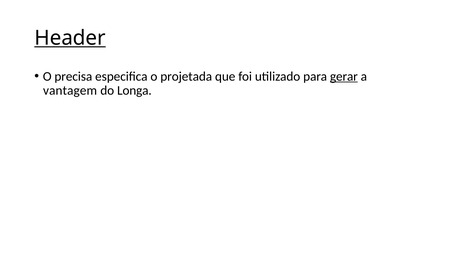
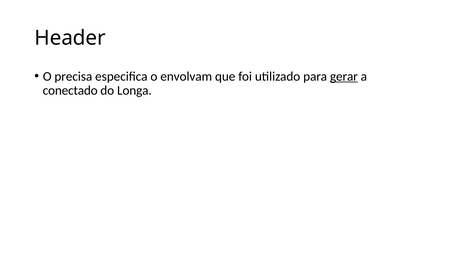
Header underline: present -> none (70, 38)
projetada: projetada -> envolvam (186, 76)
vantagem: vantagem -> conectado (70, 90)
